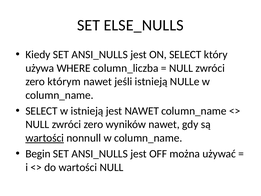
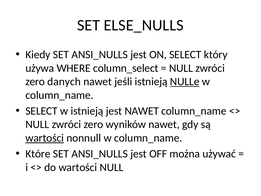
column_liczba: column_liczba -> column_select (126, 68)
którym: którym -> danych (64, 81)
NULLe underline: none -> present (185, 81)
Begin: Begin -> Które (38, 154)
